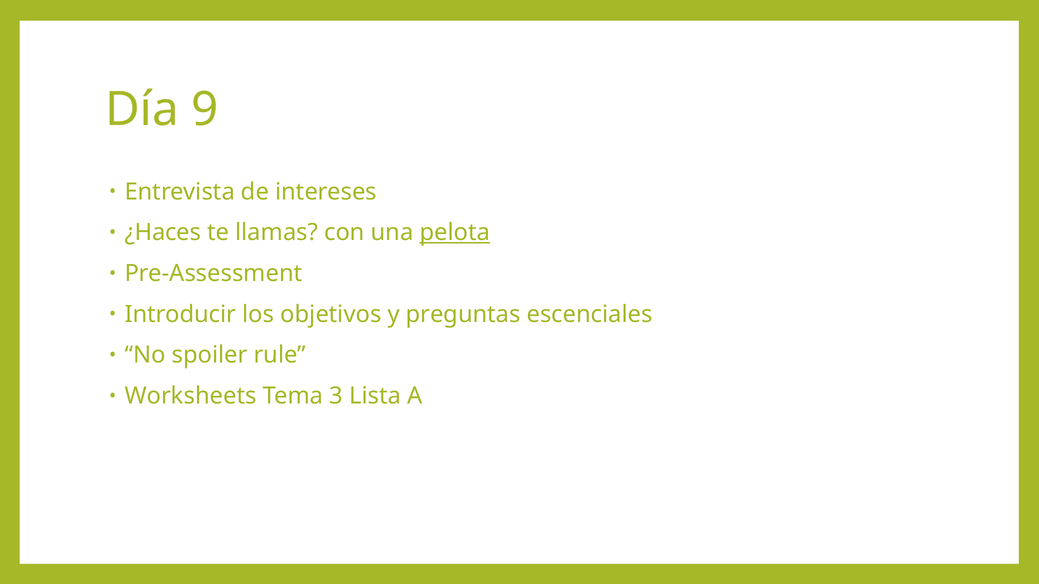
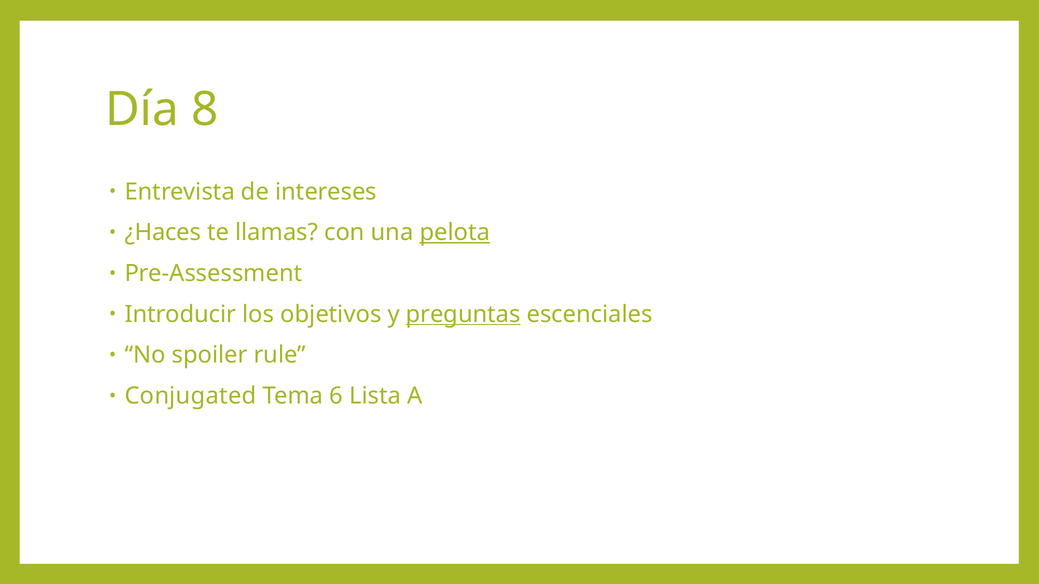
9: 9 -> 8 (205, 109)
preguntas underline: none -> present (463, 315)
Worksheets: Worksheets -> Conjugated (190, 396)
3: 3 -> 6 (336, 396)
